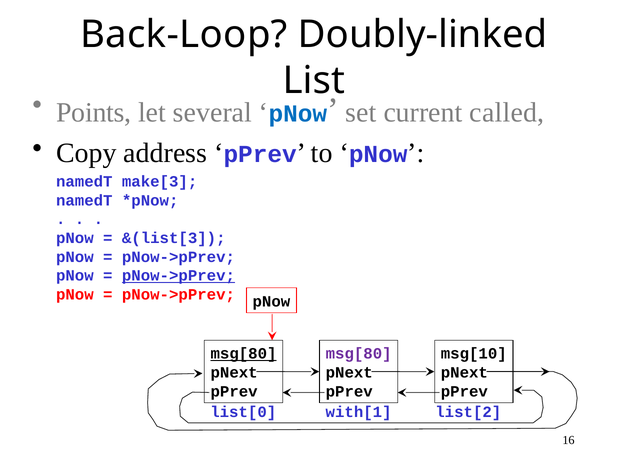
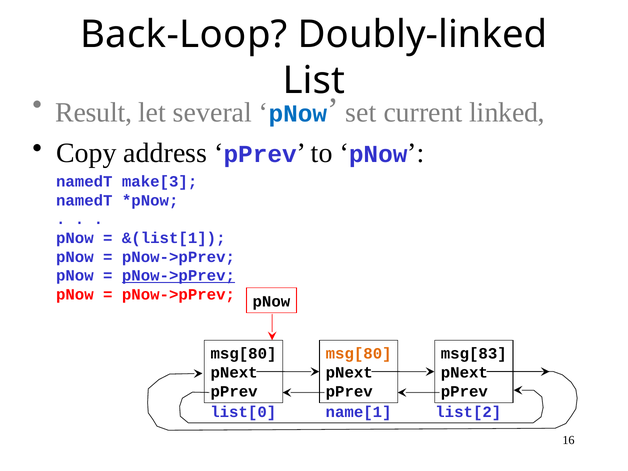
Points: Points -> Result (94, 113)
called: called -> linked (507, 113)
&(list[3: &(list[3 -> &(list[1 (174, 238)
msg[80 underline: present -> none (244, 354)
msg[80 colour: purple -> orange (359, 354)
msg[10: msg[10 -> msg[83 (474, 354)
with[1: with[1 -> name[1 (359, 412)
